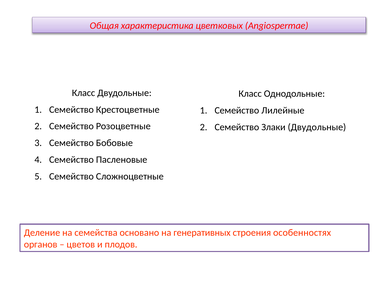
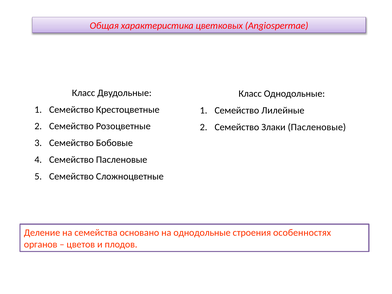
Злаки Двудольные: Двудольные -> Пасленовые (317, 127)
на генеративных: генеративных -> однодольные (202, 233)
